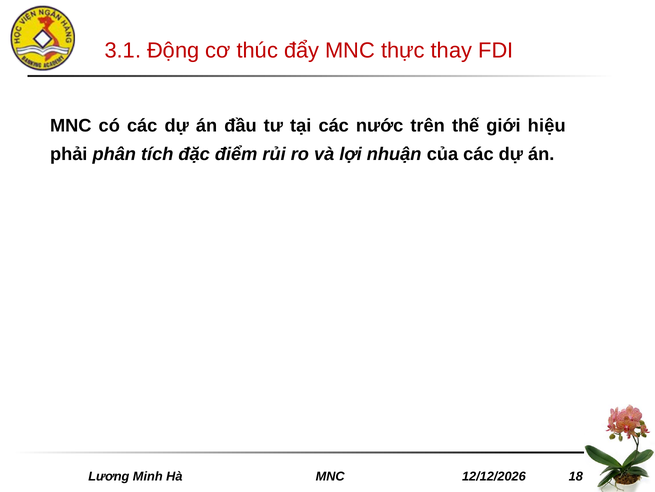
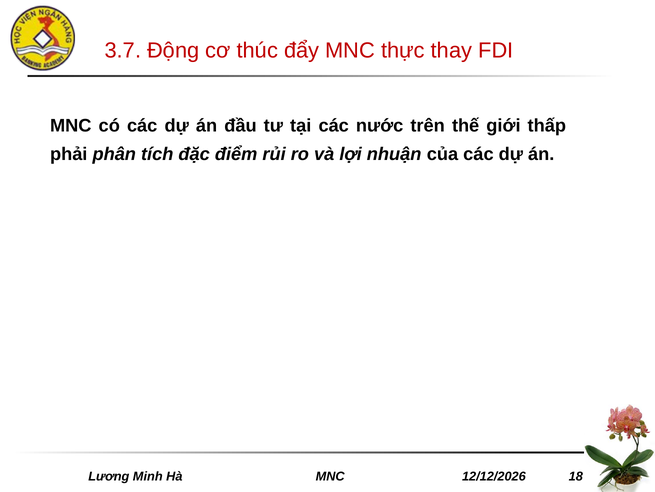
3.1: 3.1 -> 3.7 (123, 51)
hiệu: hiệu -> thấp (547, 126)
